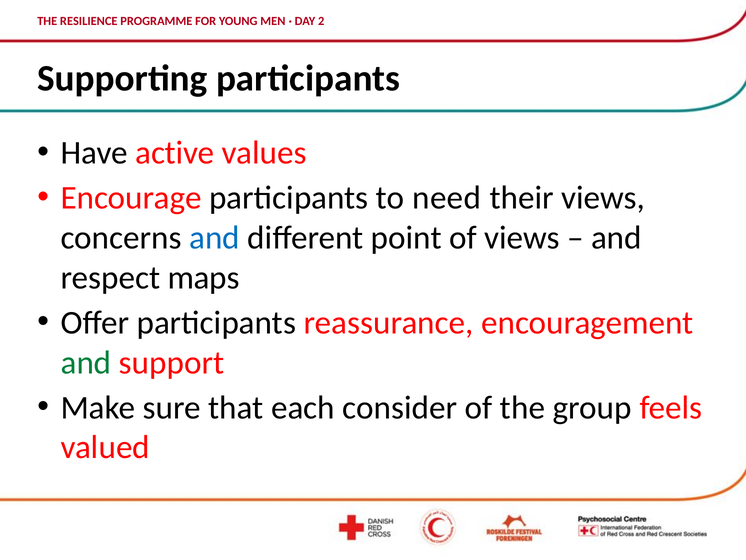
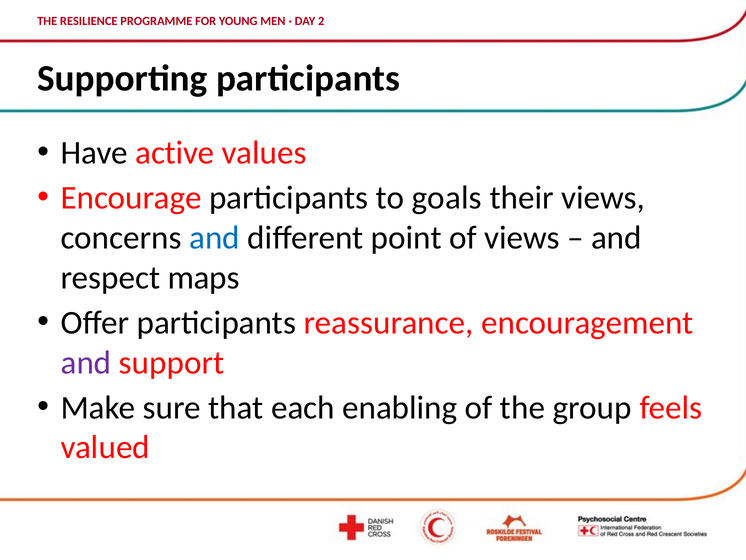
need: need -> goals (447, 198)
and colour: green -> purple (86, 362)
consider: consider -> enabling (400, 407)
